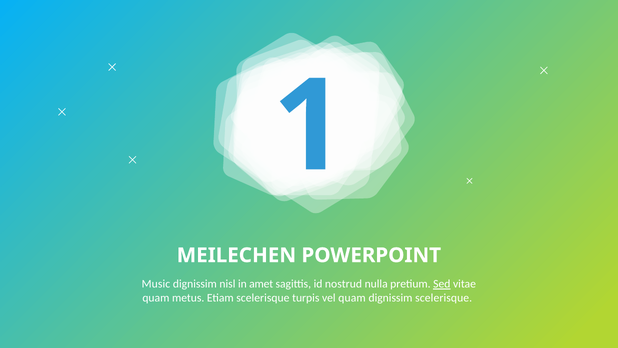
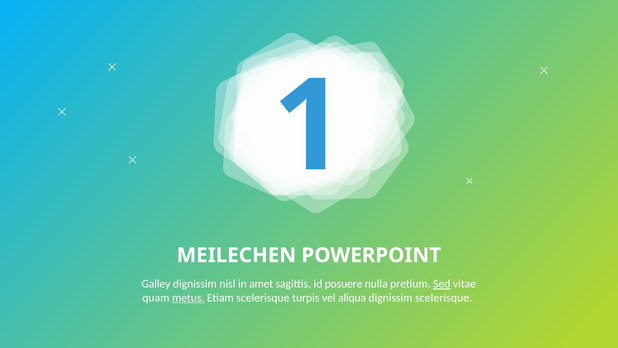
Music: Music -> Galley (156, 284)
nostrud: nostrud -> posuere (344, 284)
metus underline: none -> present (188, 298)
vel quam: quam -> aliqua (352, 298)
